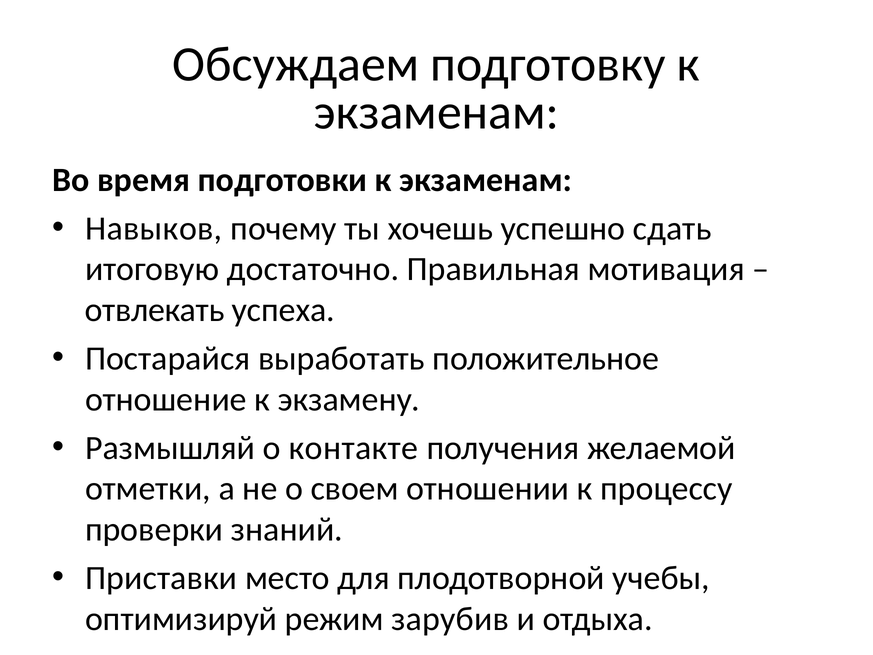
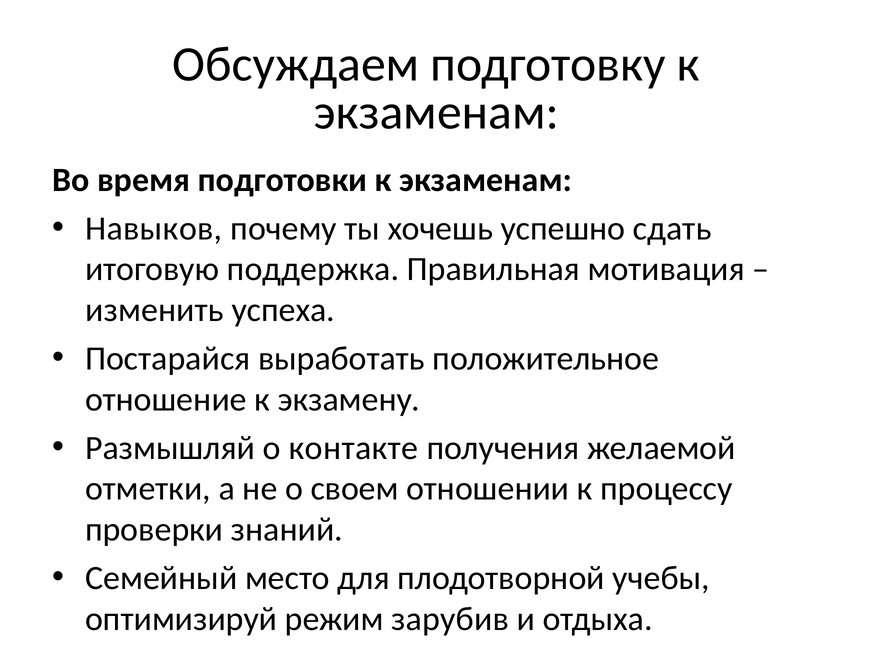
достаточно: достаточно -> поддержка (313, 269)
отвлекать: отвлекать -> изменить (155, 310)
Приставки: Приставки -> Семейный (161, 578)
